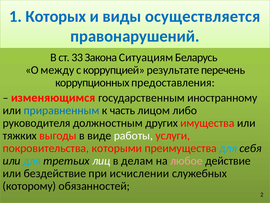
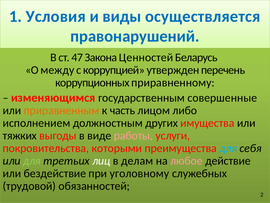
Которых: Которых -> Условия (56, 16)
33: 33 -> 47 (77, 57)
Ситуациям: Ситуациям -> Ценностей (146, 57)
результате: результате -> утвержден (173, 70)
предоставления: предоставления -> приравненному (173, 82)
иностранному: иностранному -> совершенные (222, 98)
приравненным colour: blue -> orange (62, 110)
руководителя: руководителя -> исполнением (37, 123)
работы colour: white -> pink (133, 135)
для colour: light blue -> light green (32, 160)
исчислении: исчислении -> уголовному (139, 173)
которому: которому -> трудовой (29, 186)
